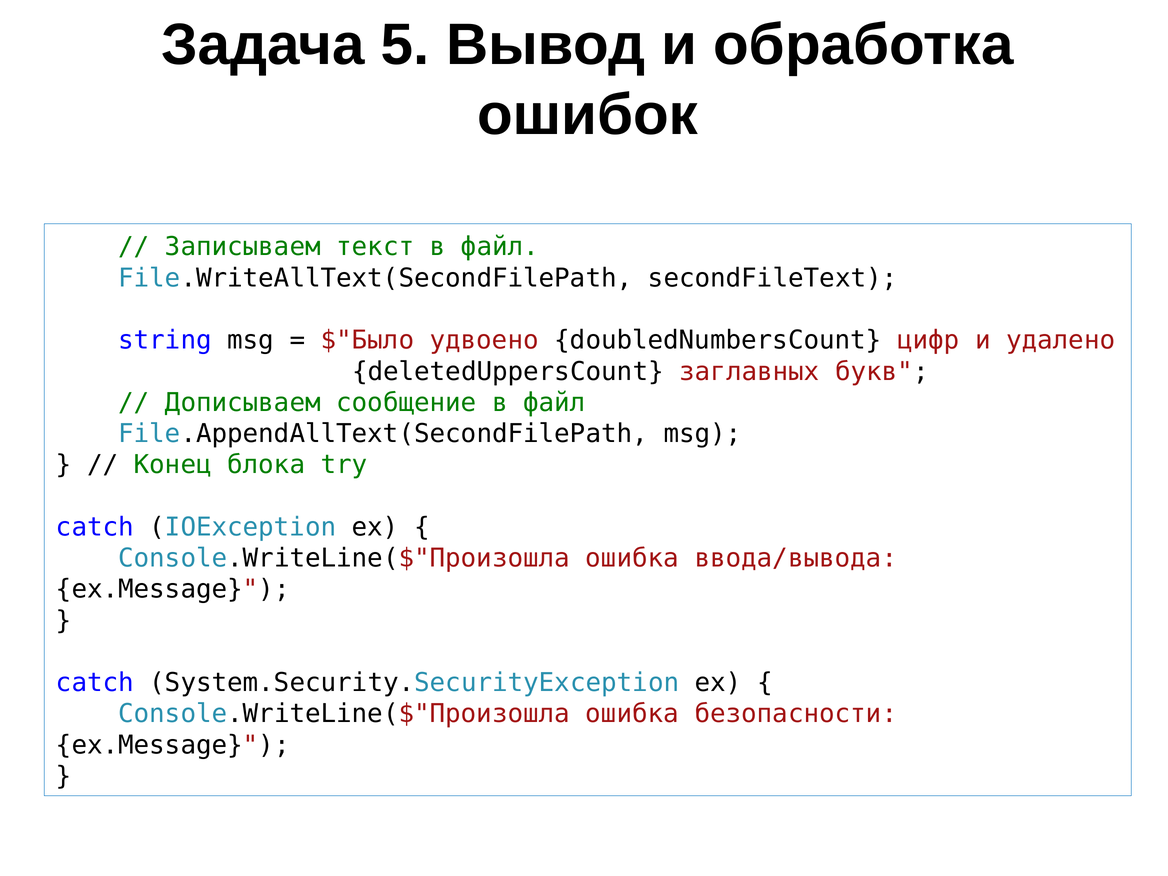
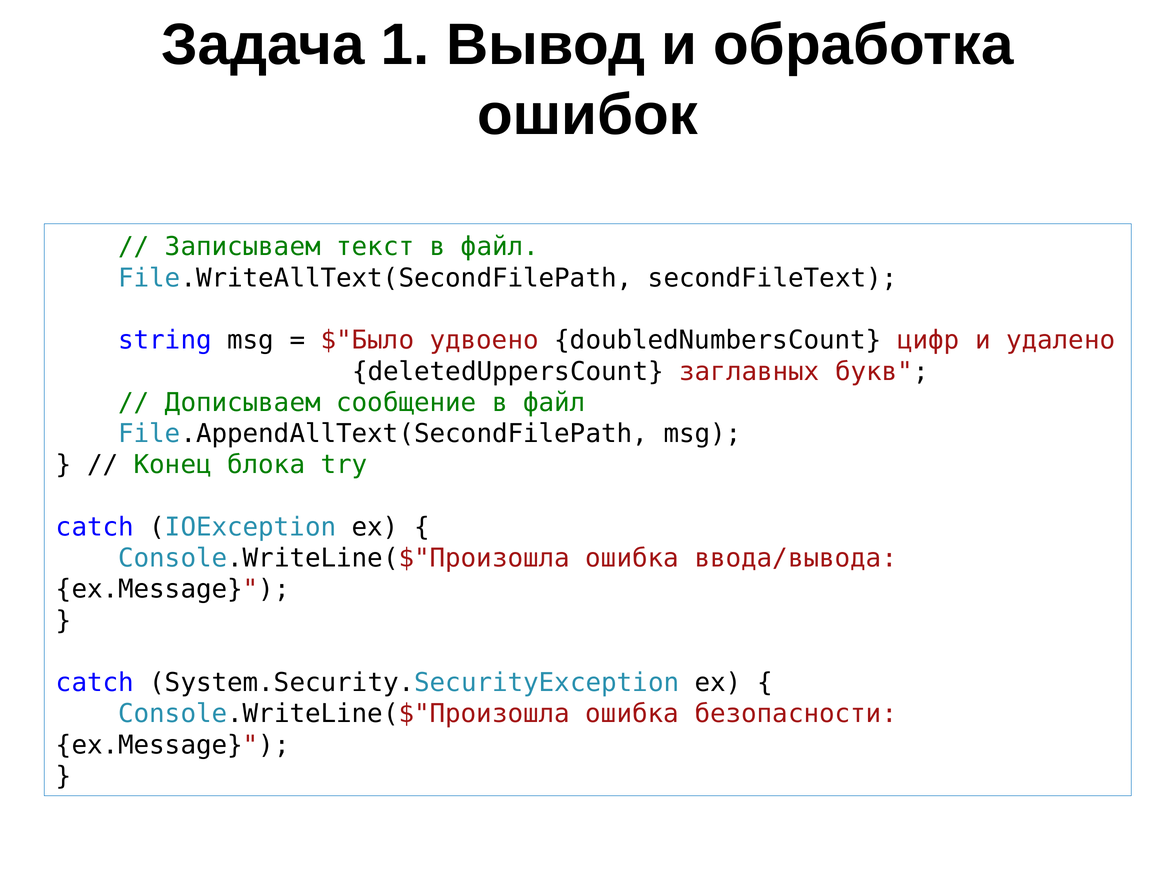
5: 5 -> 1 (405, 45)
